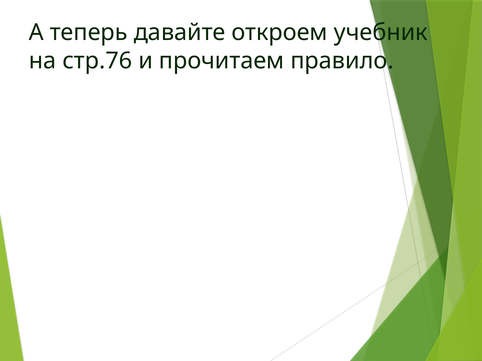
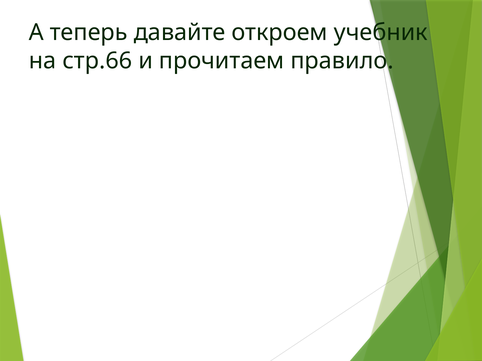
стр.76: стр.76 -> стр.66 (97, 61)
